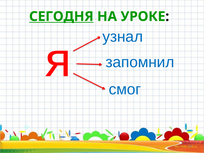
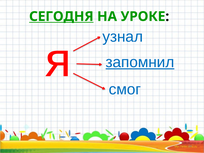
запомнил underline: none -> present (140, 62)
